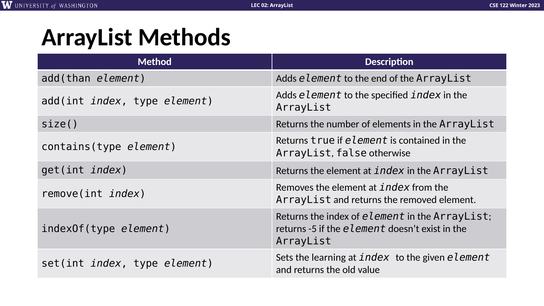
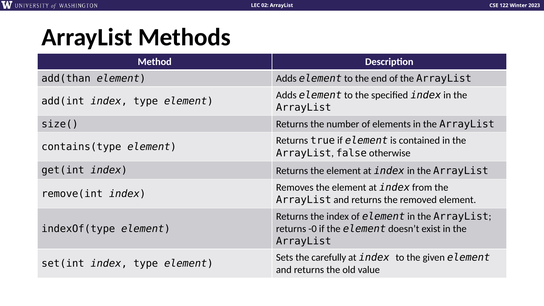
-5: -5 -> -0 (313, 229)
learning: learning -> carefully (329, 257)
